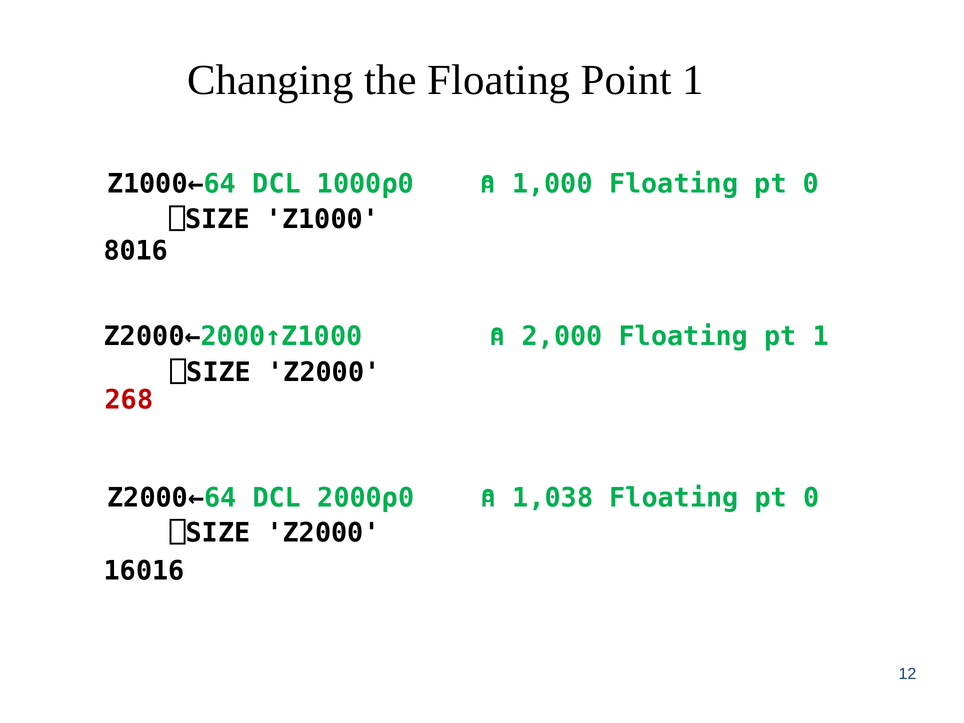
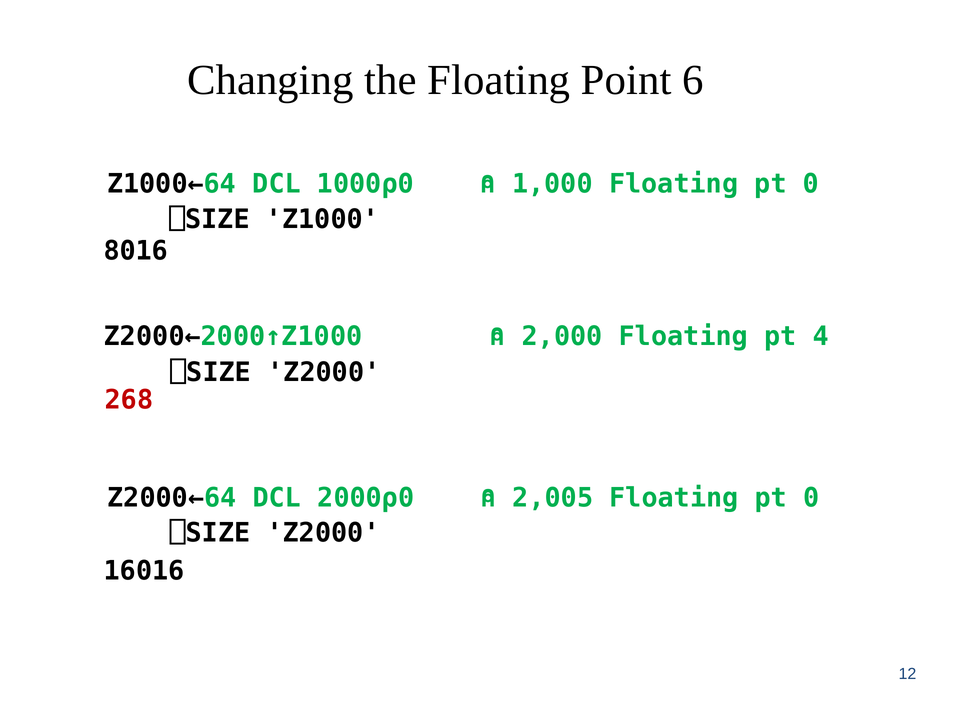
Point 1: 1 -> 6 (693, 80)
pt 1: 1 -> 4 (821, 336)
1,038: 1,038 -> 2,005 (553, 498)
